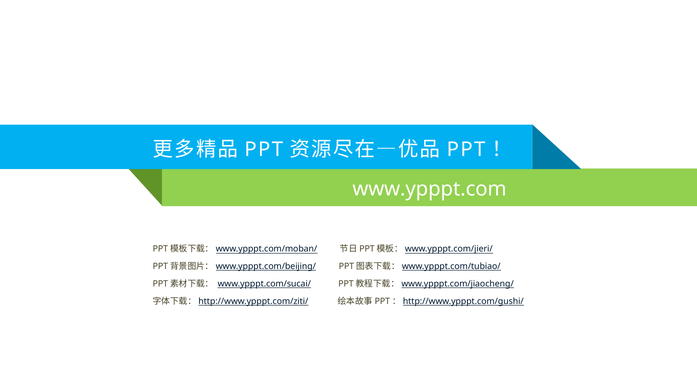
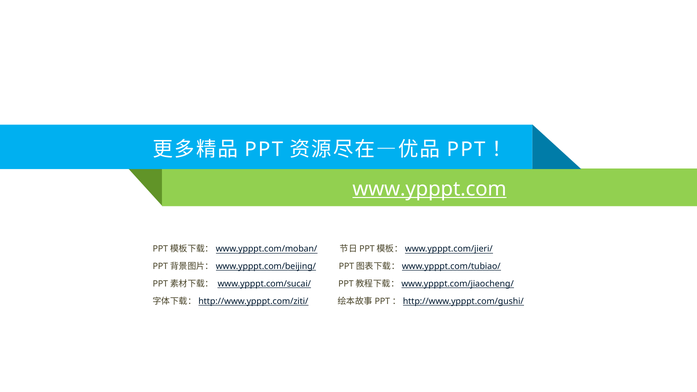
www.ypppt.com underline: none -> present (429, 189)
